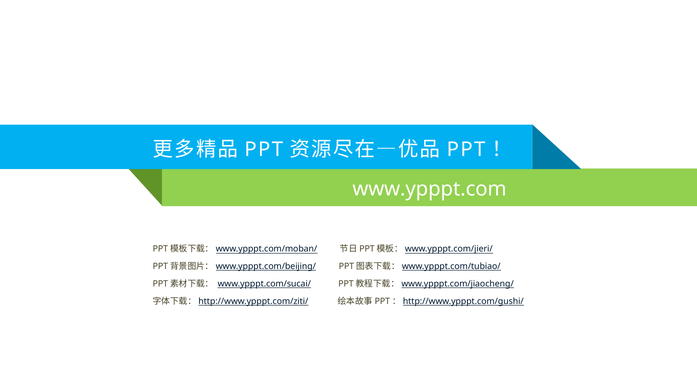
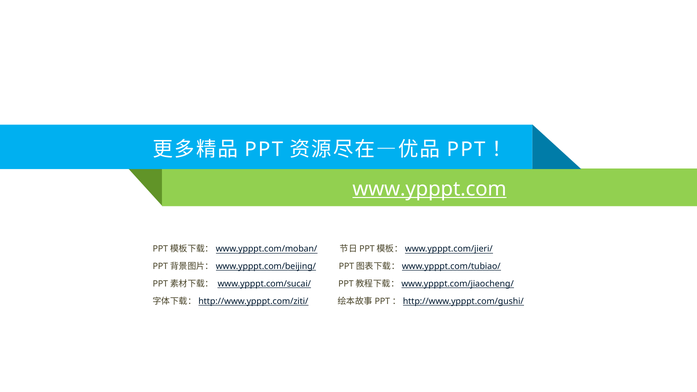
www.ypppt.com underline: none -> present (429, 189)
